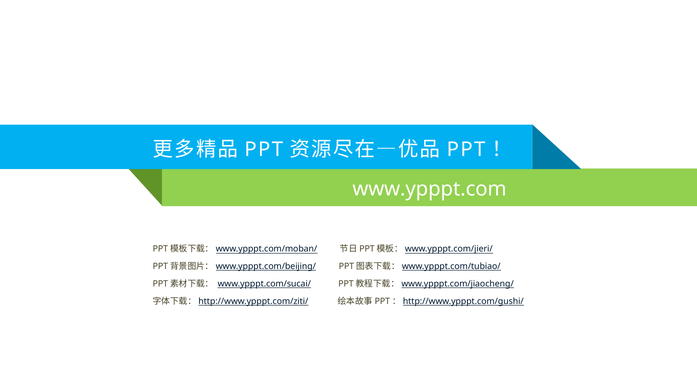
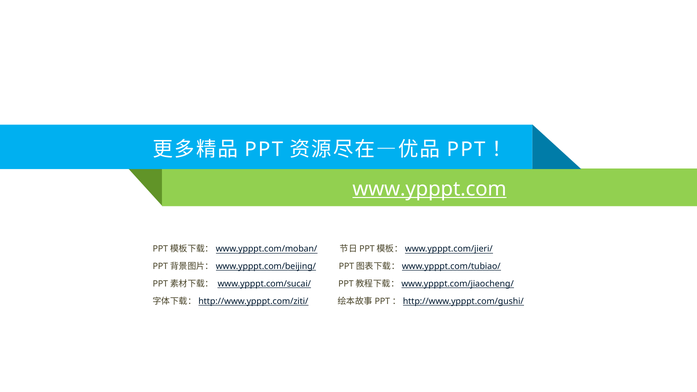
www.ypppt.com underline: none -> present (429, 189)
